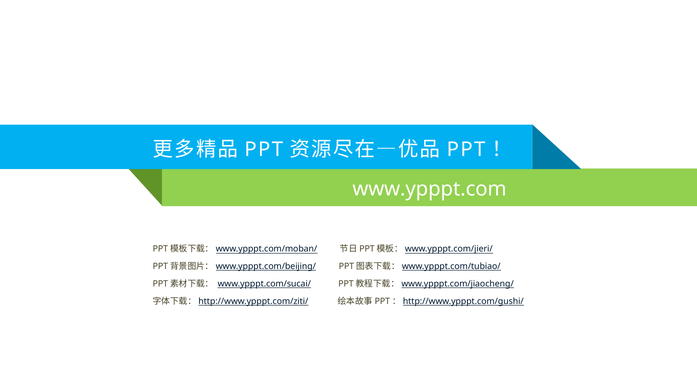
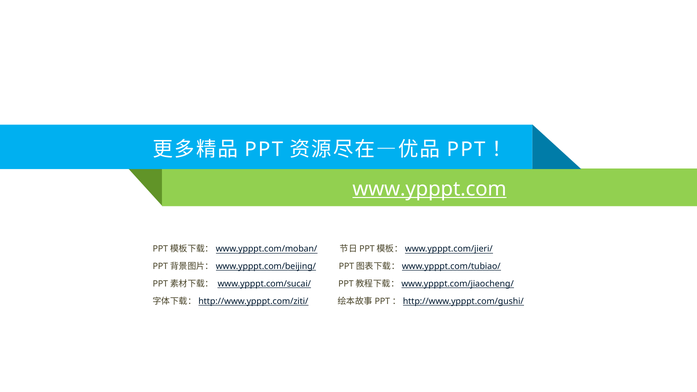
www.ypppt.com underline: none -> present (429, 189)
